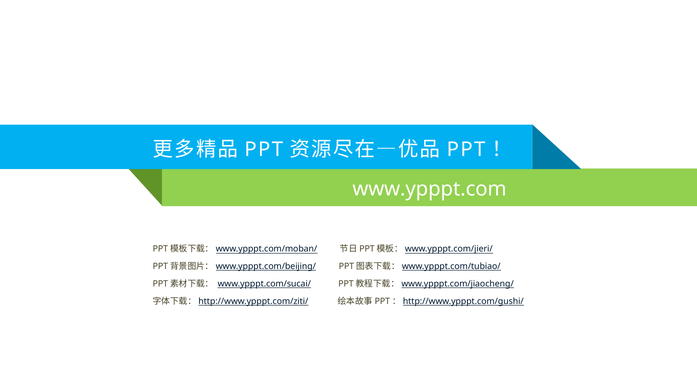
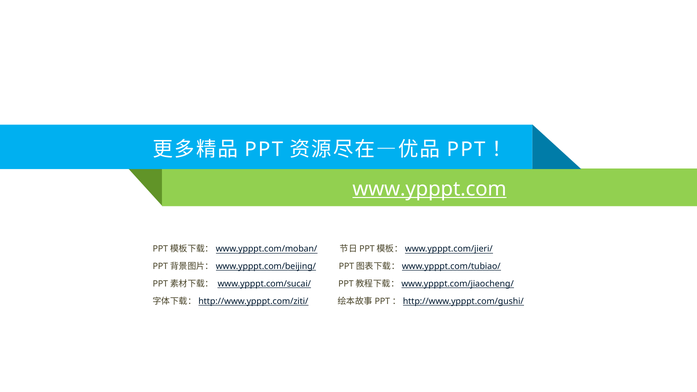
www.ypppt.com underline: none -> present (429, 189)
